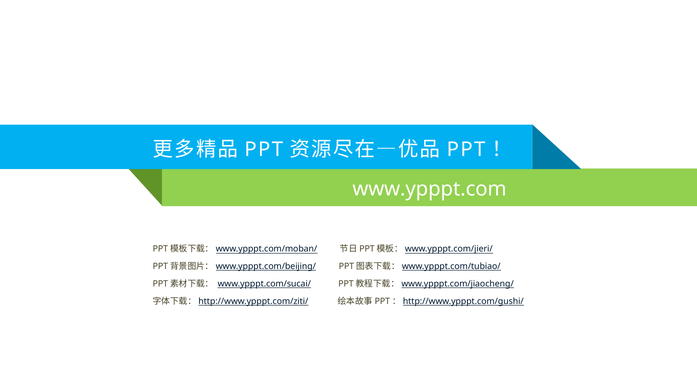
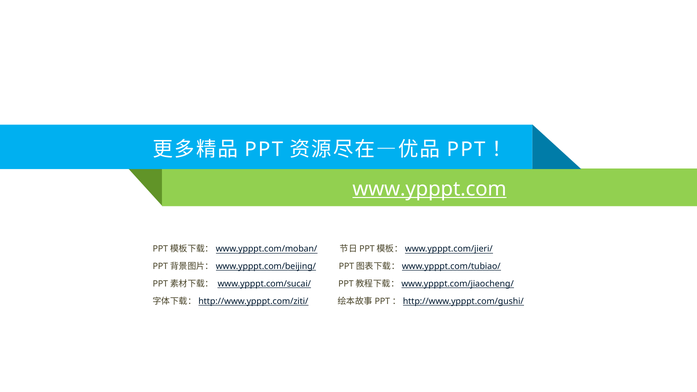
www.ypppt.com underline: none -> present (429, 189)
